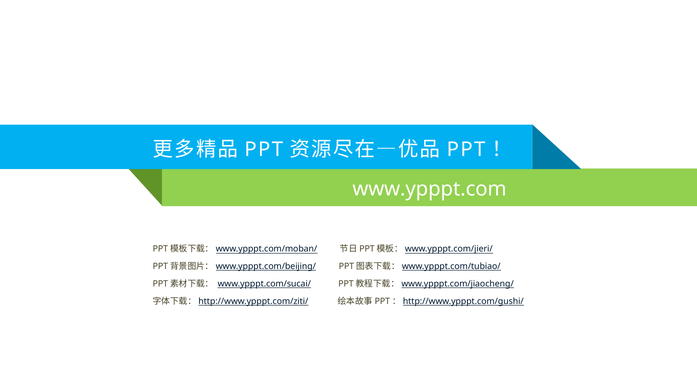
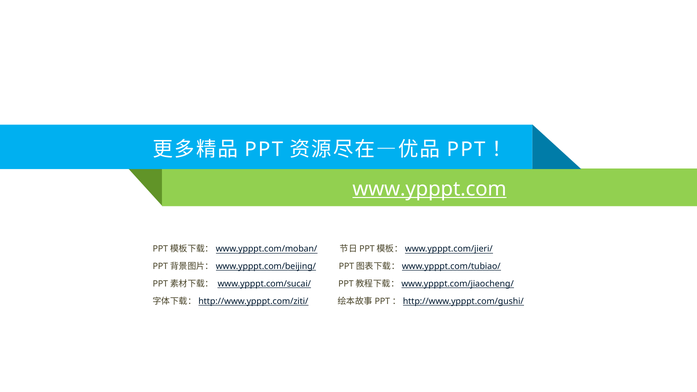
www.ypppt.com underline: none -> present (429, 189)
